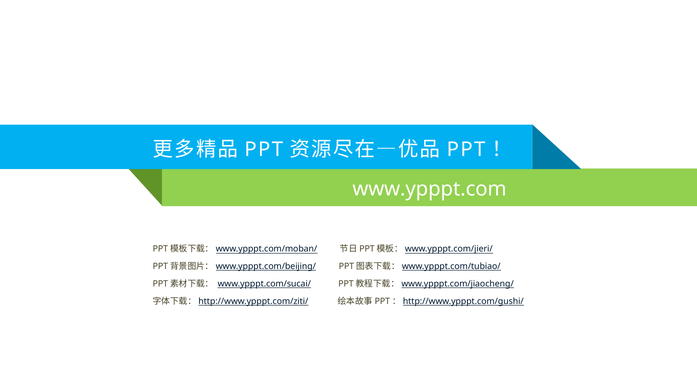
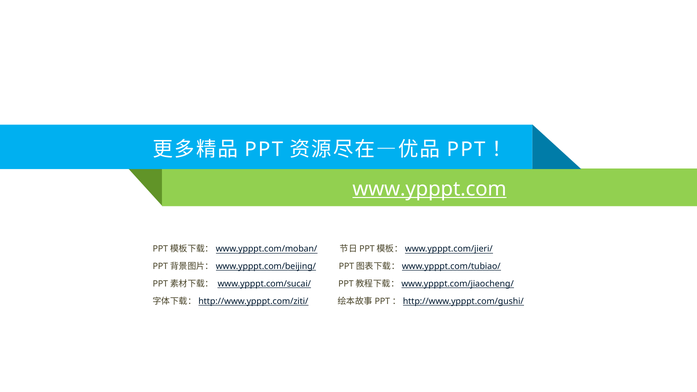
www.ypppt.com underline: none -> present (429, 189)
